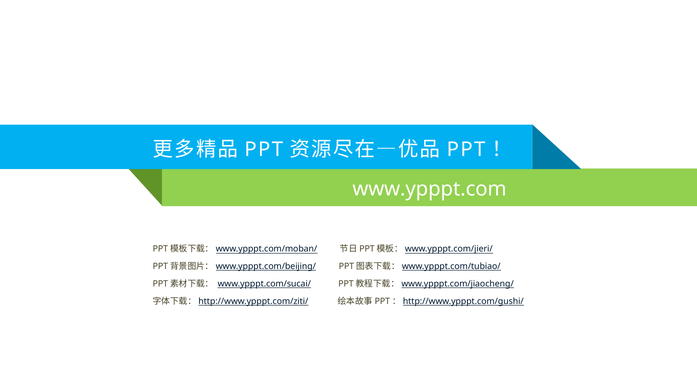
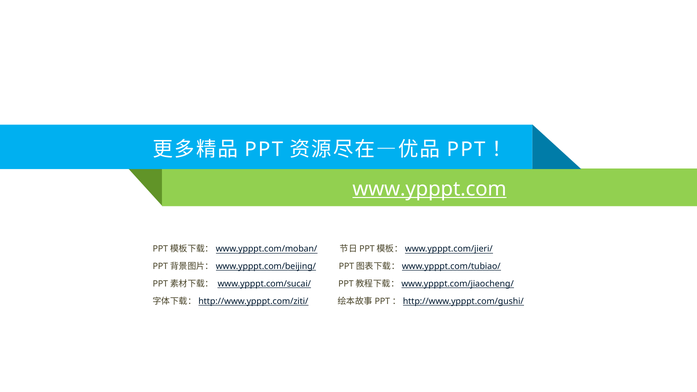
www.ypppt.com underline: none -> present (429, 189)
